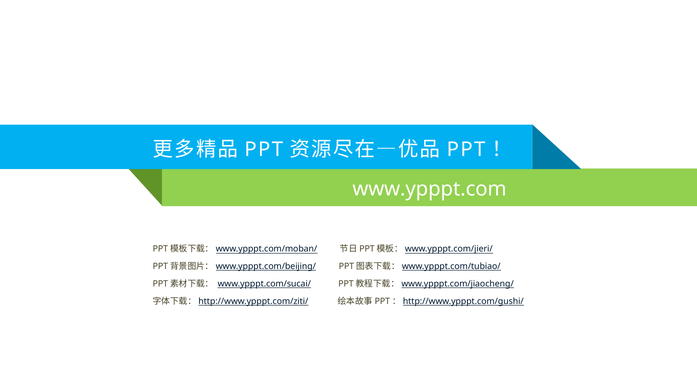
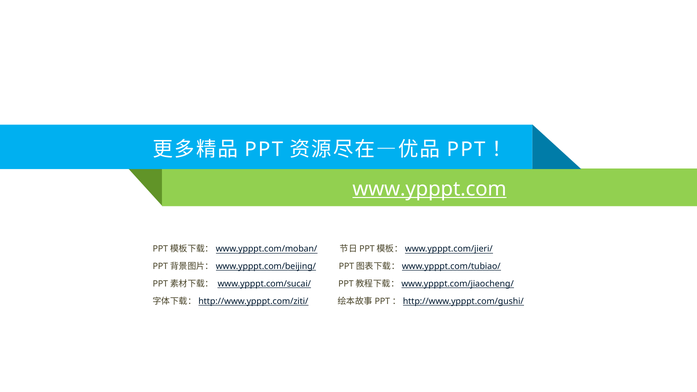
www.ypppt.com underline: none -> present (429, 189)
